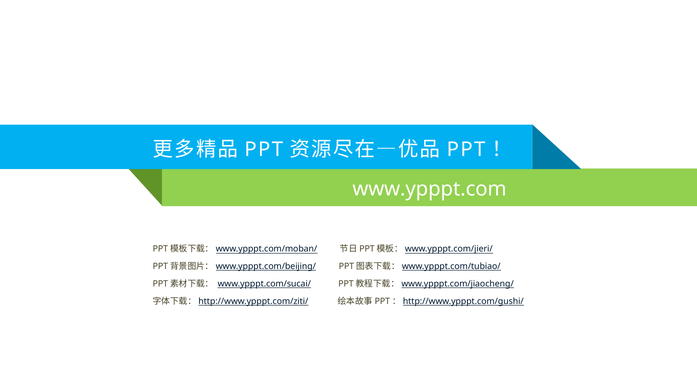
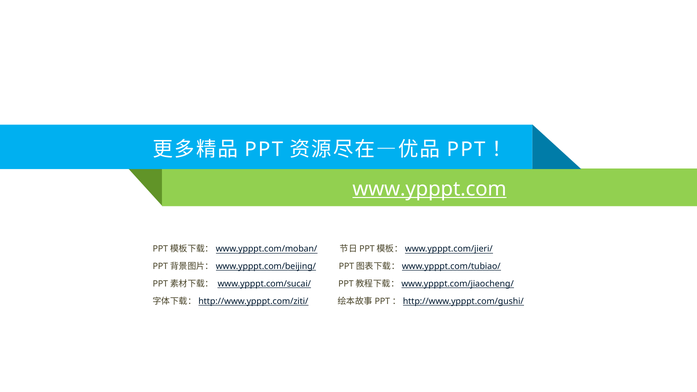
www.ypppt.com underline: none -> present (429, 189)
